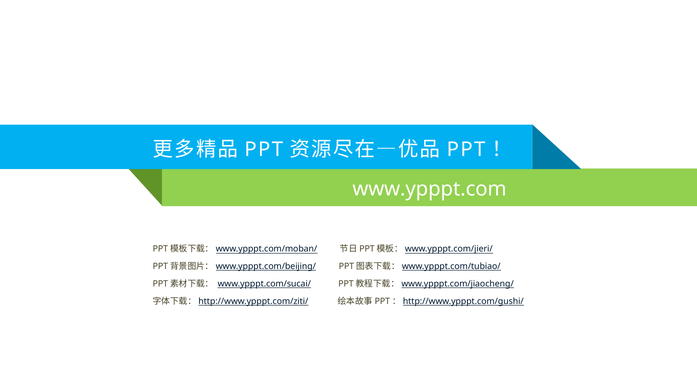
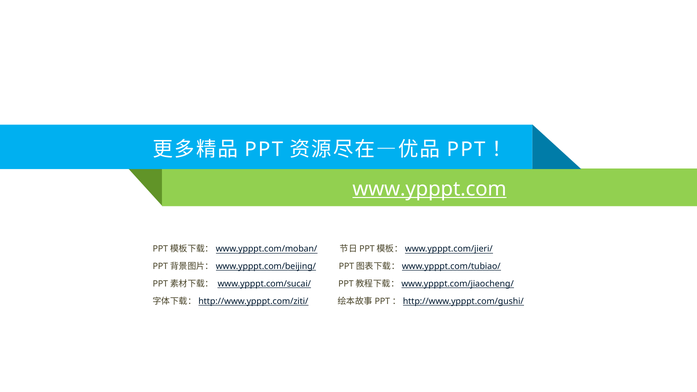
www.ypppt.com underline: none -> present (429, 189)
